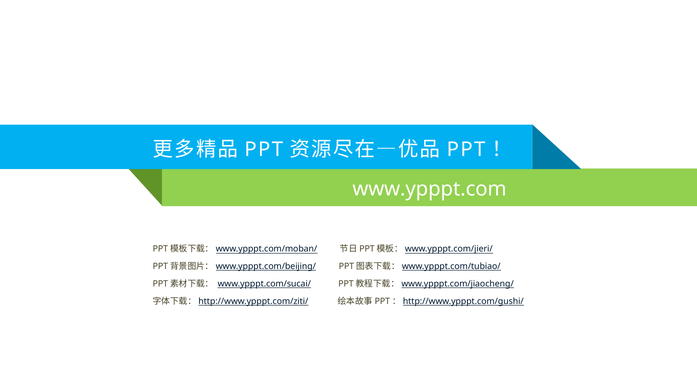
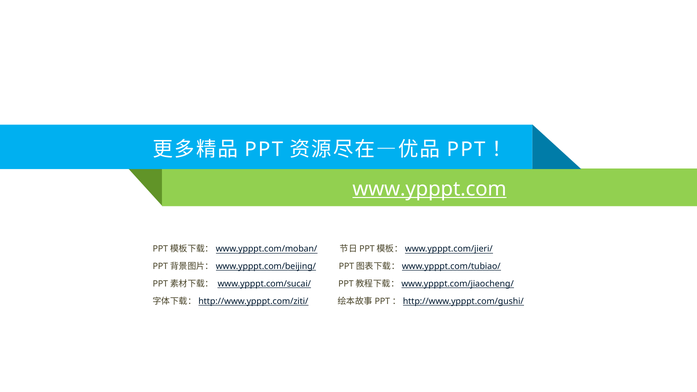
www.ypppt.com underline: none -> present (429, 189)
